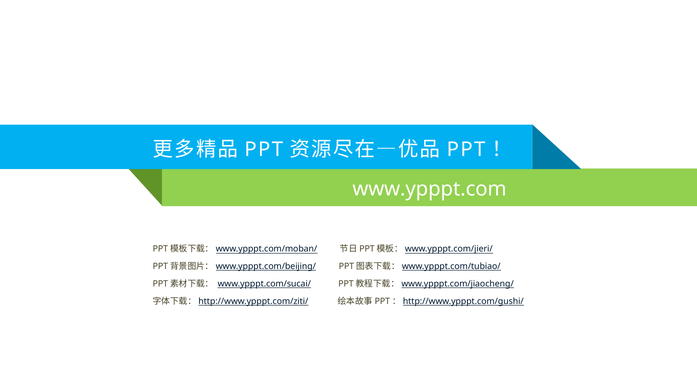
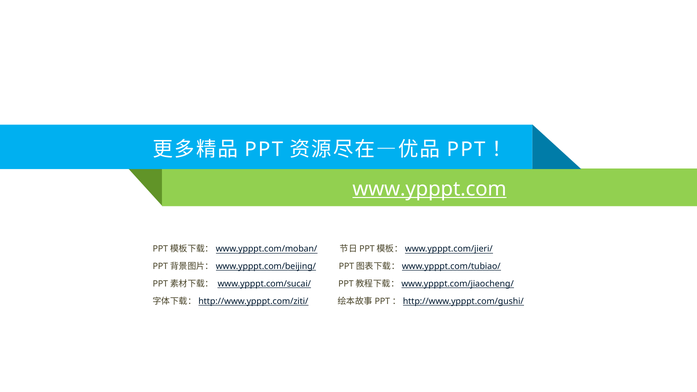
www.ypppt.com underline: none -> present (429, 189)
